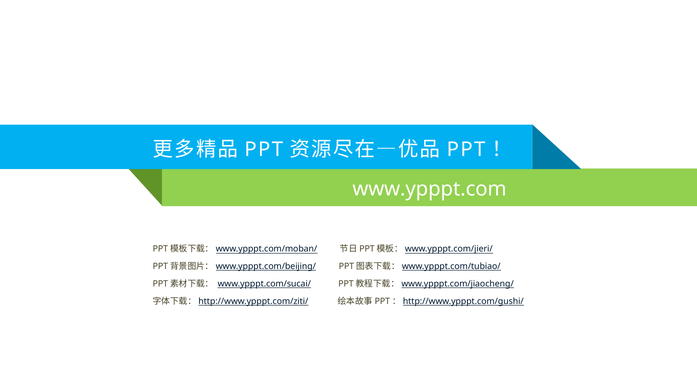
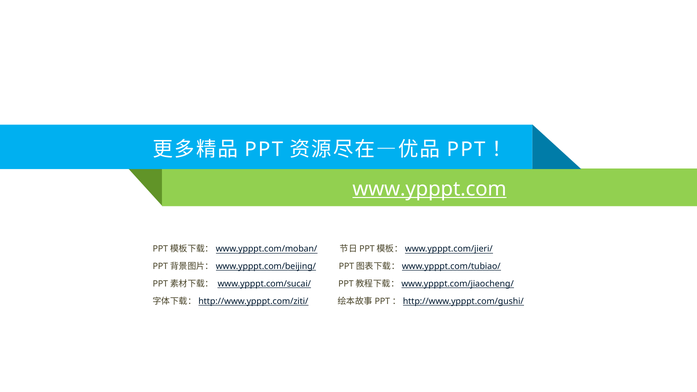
www.ypppt.com underline: none -> present (429, 189)
